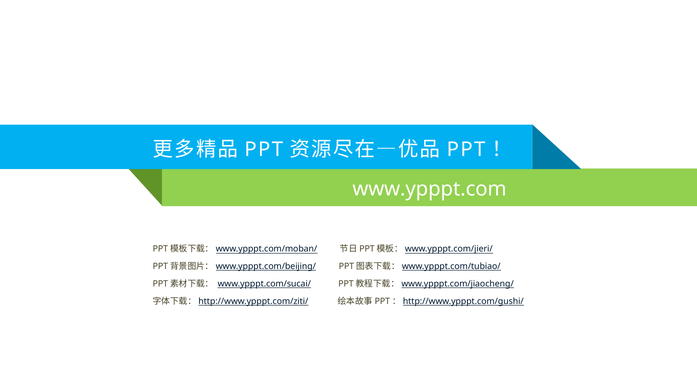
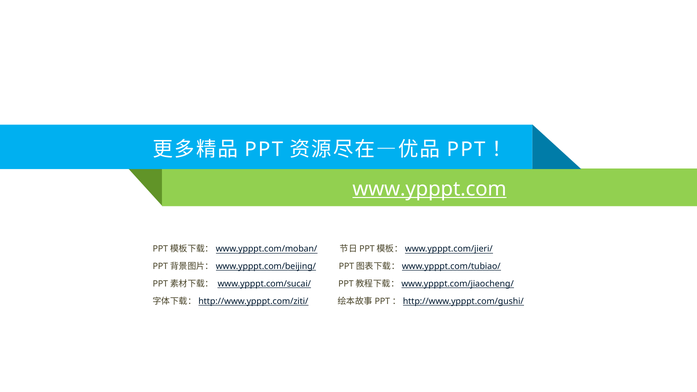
www.ypppt.com underline: none -> present (429, 189)
